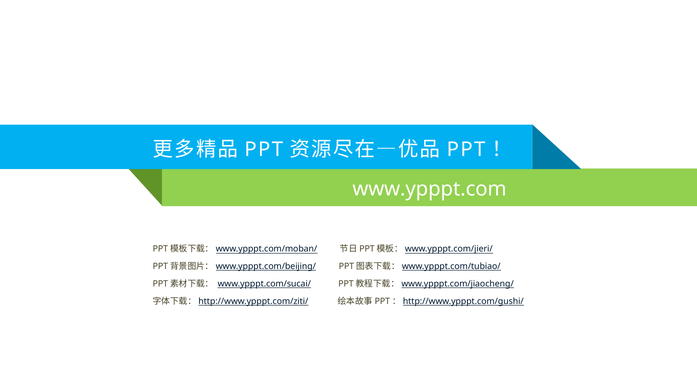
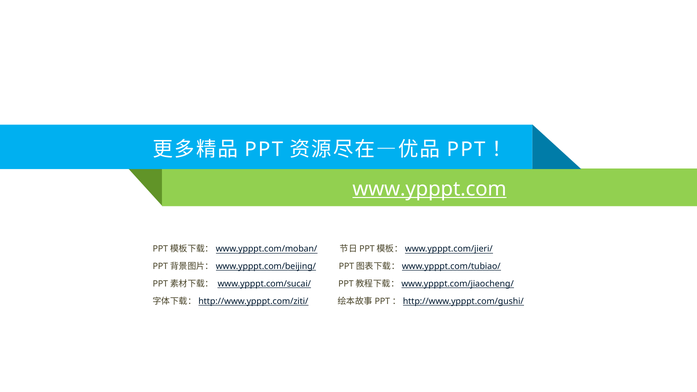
www.ypppt.com underline: none -> present (429, 189)
